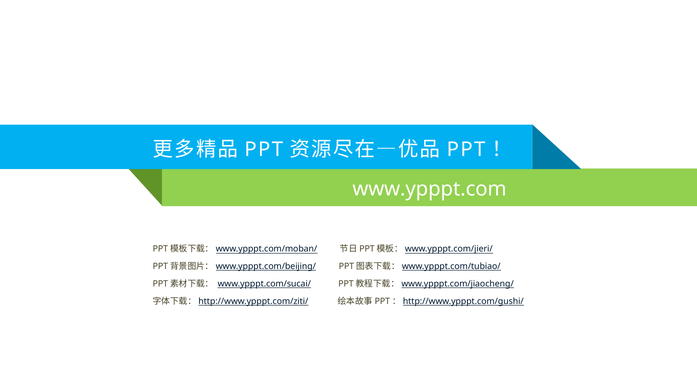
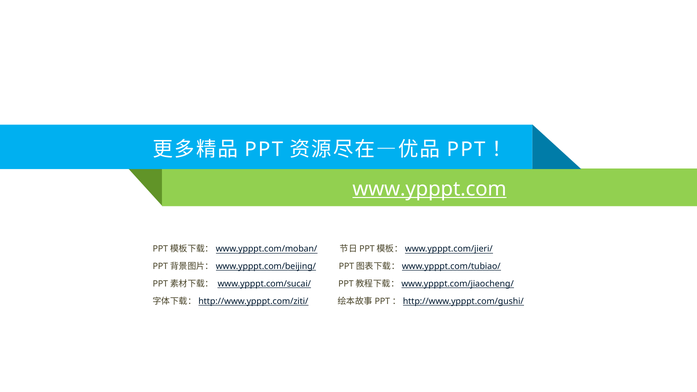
www.ypppt.com underline: none -> present (429, 189)
